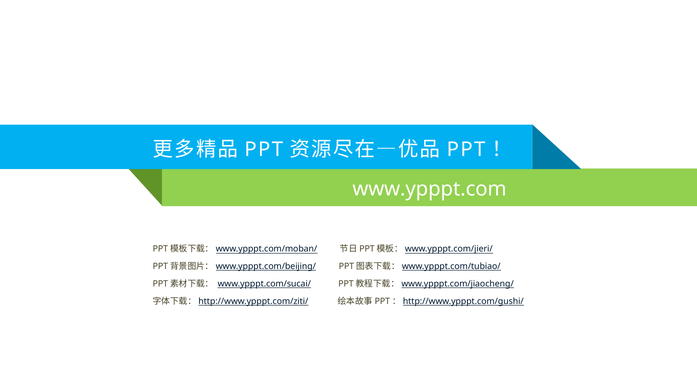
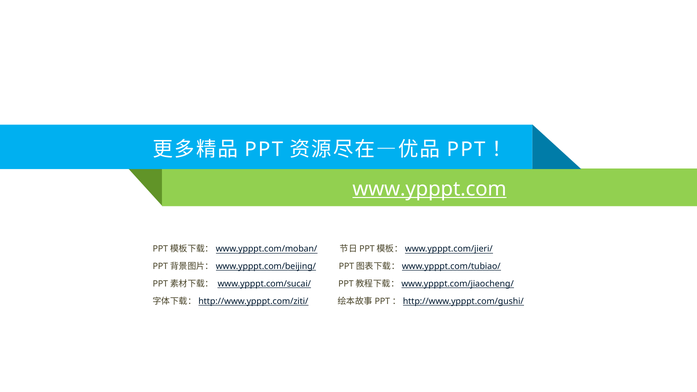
www.ypppt.com underline: none -> present (429, 189)
